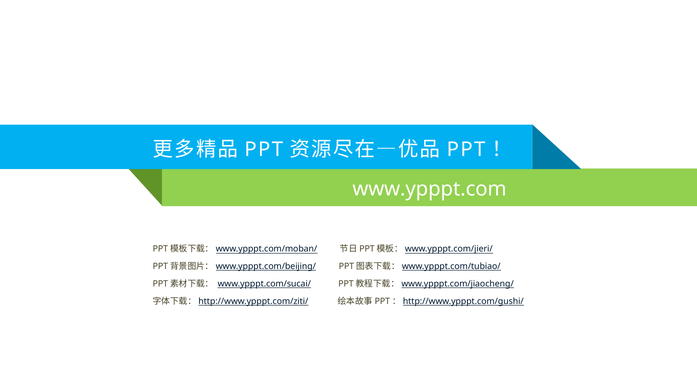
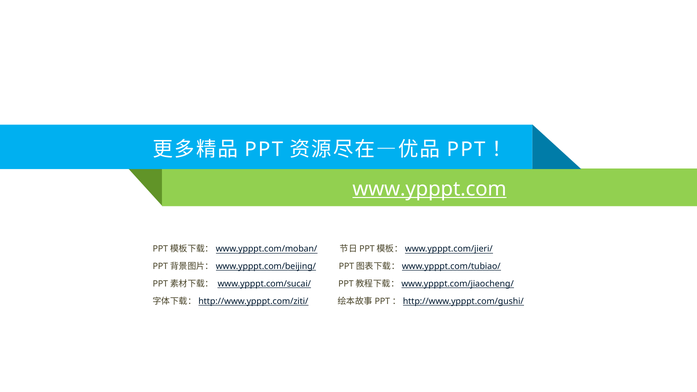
www.ypppt.com underline: none -> present (429, 189)
